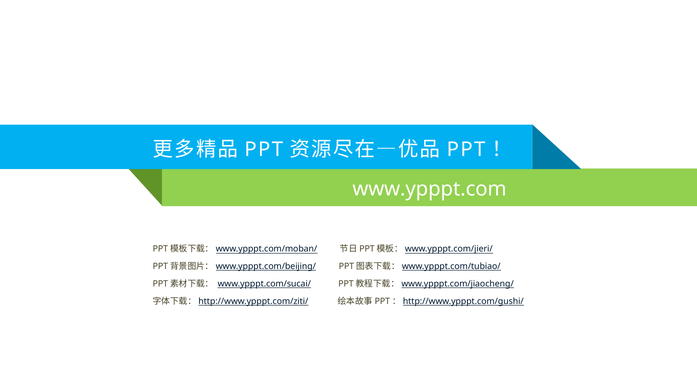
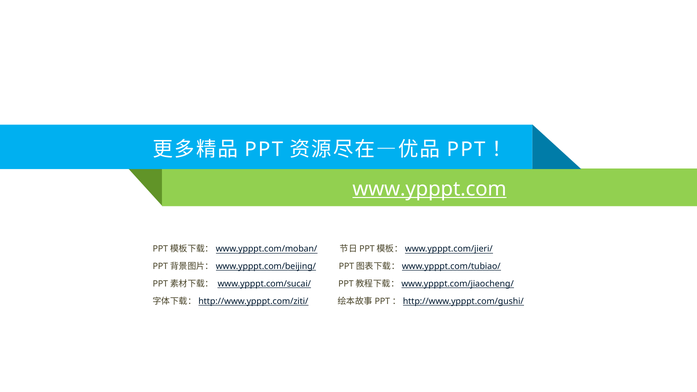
www.ypppt.com underline: none -> present (429, 189)
